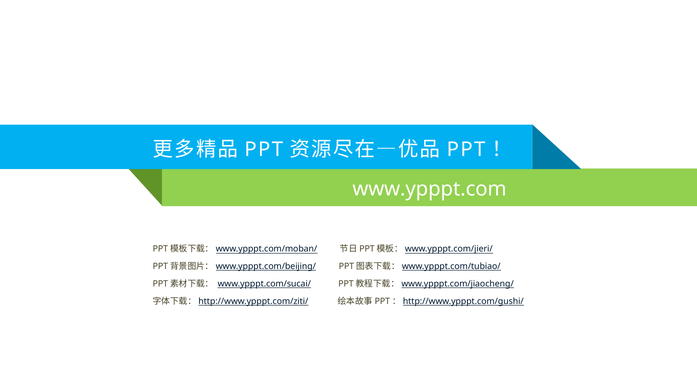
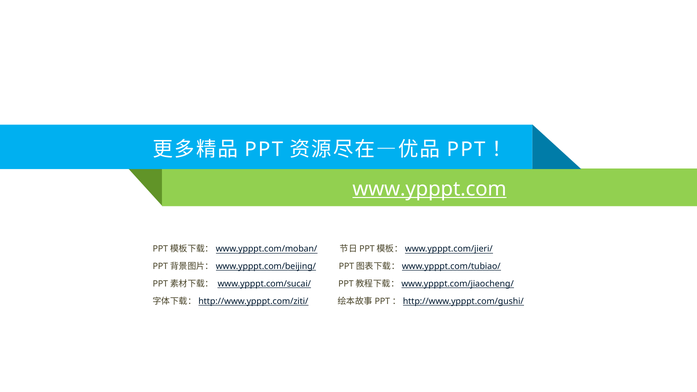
www.ypppt.com underline: none -> present (429, 189)
